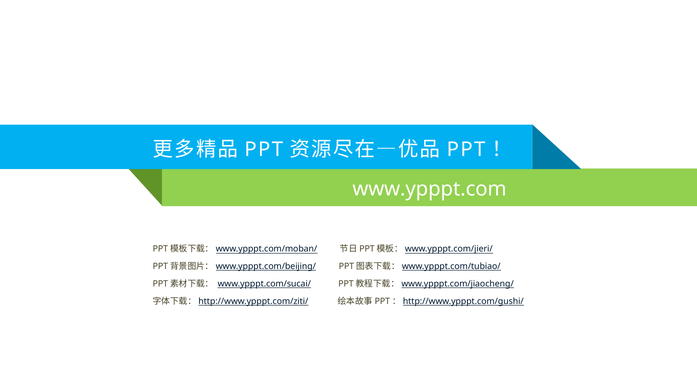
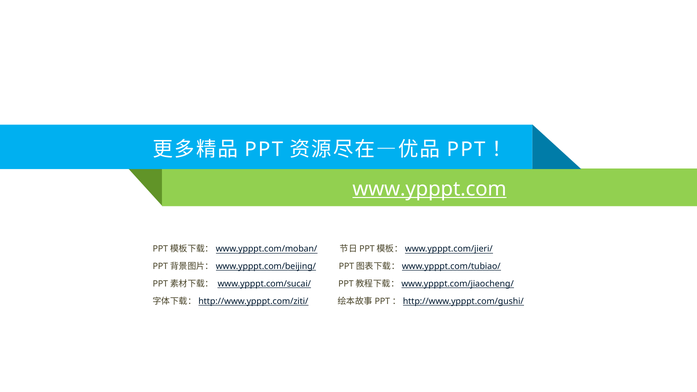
www.ypppt.com underline: none -> present (429, 189)
